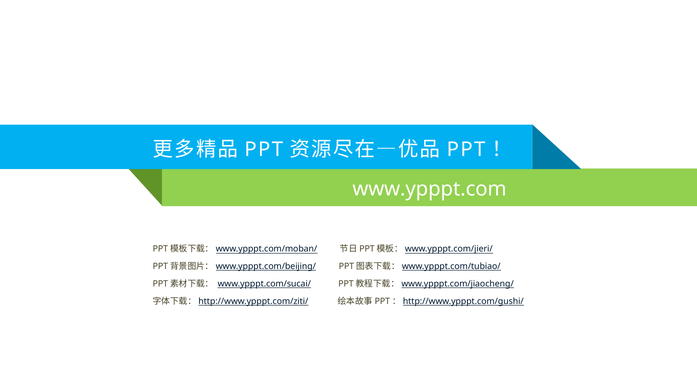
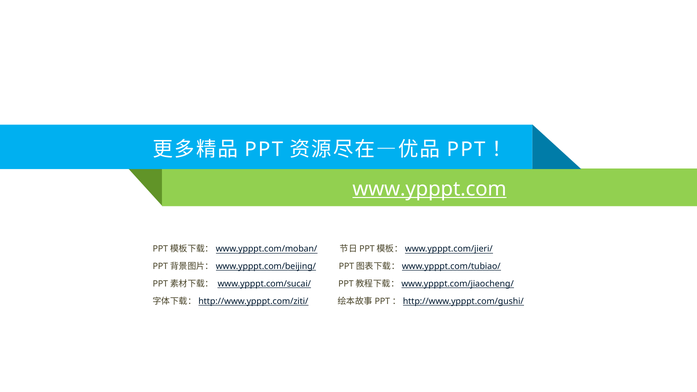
www.ypppt.com underline: none -> present (429, 189)
